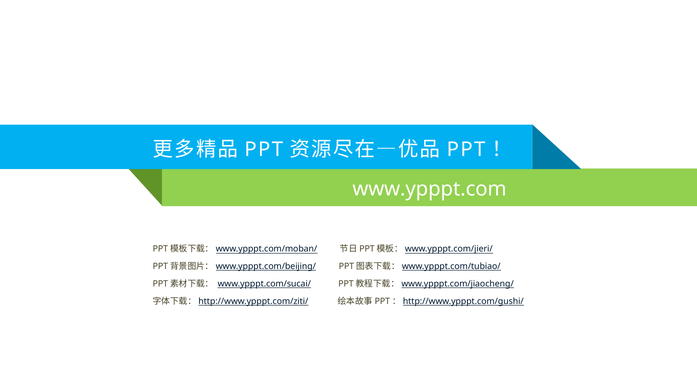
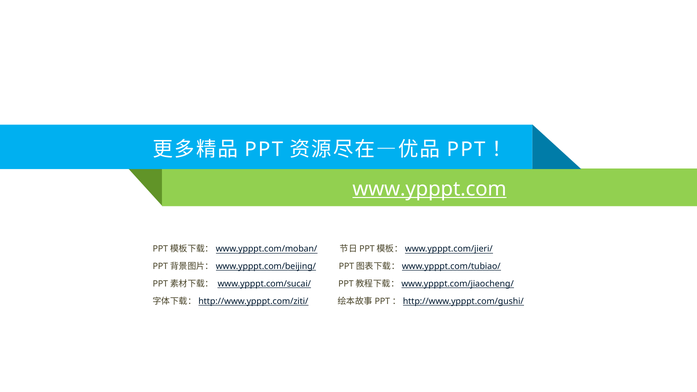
www.ypppt.com underline: none -> present (429, 189)
